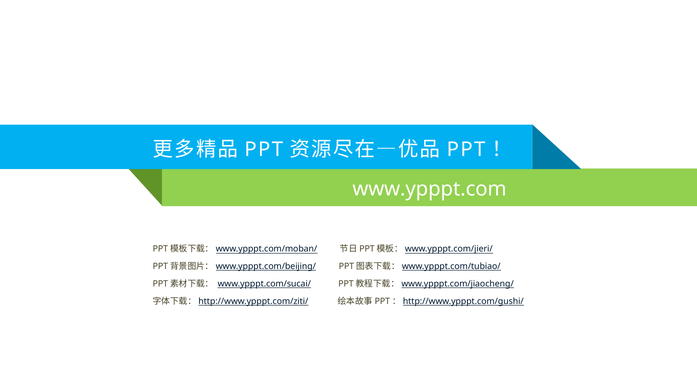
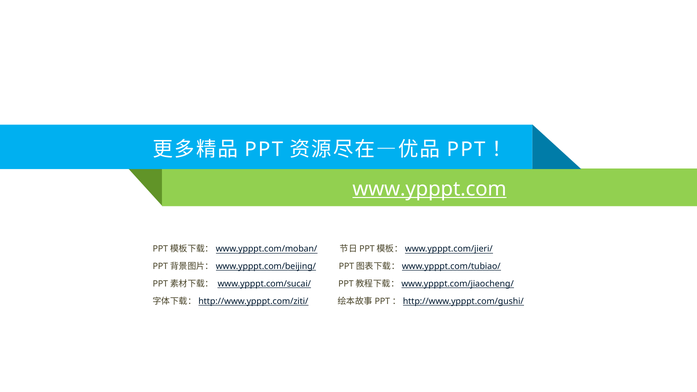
www.ypppt.com underline: none -> present (429, 189)
